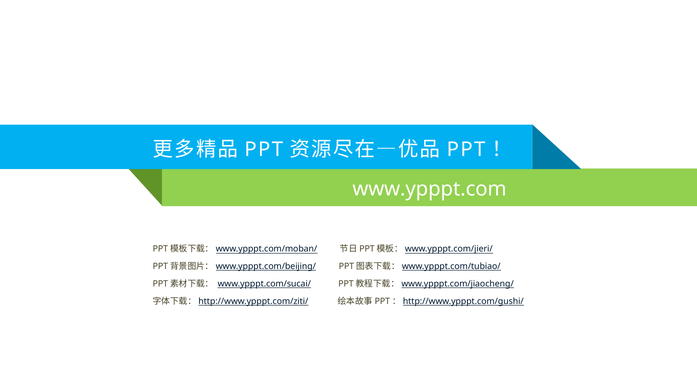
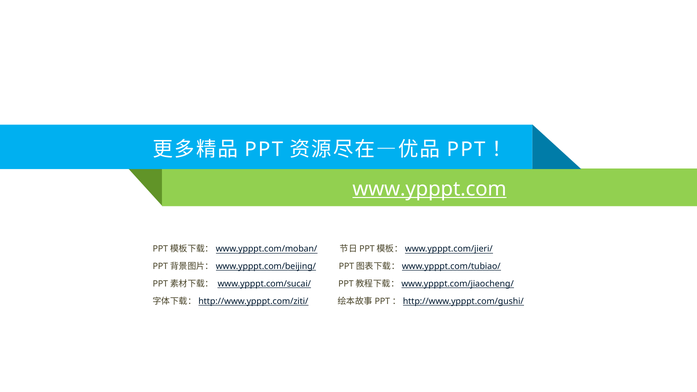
www.ypppt.com underline: none -> present (429, 189)
